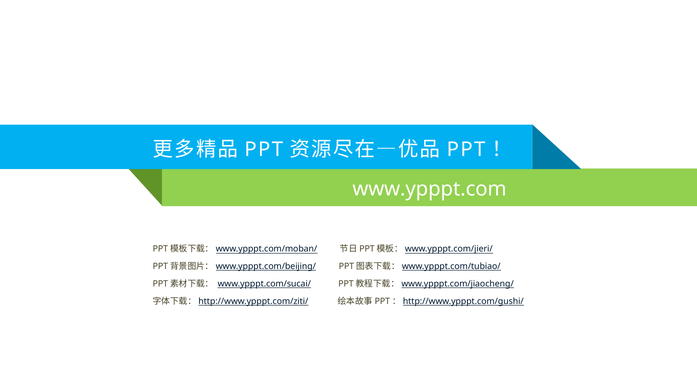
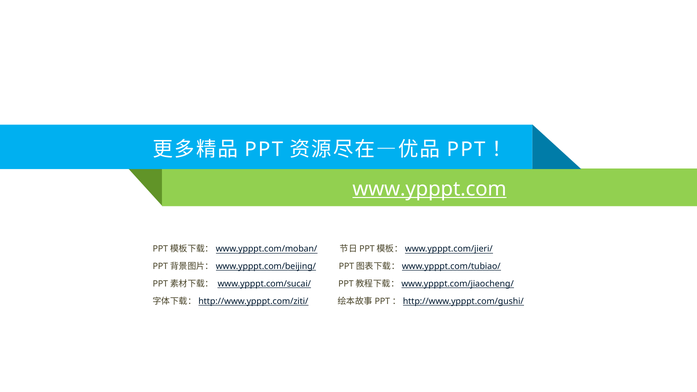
www.ypppt.com underline: none -> present (429, 189)
